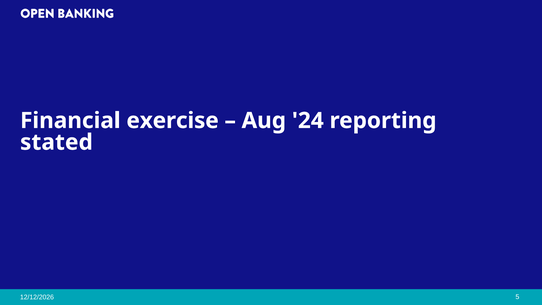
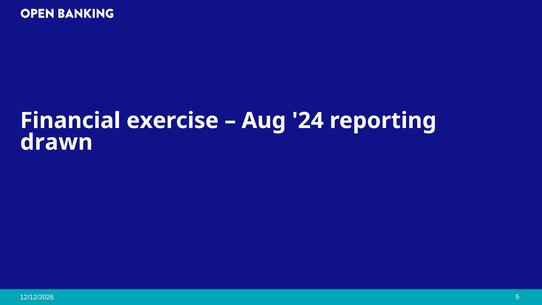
stated: stated -> drawn (56, 142)
